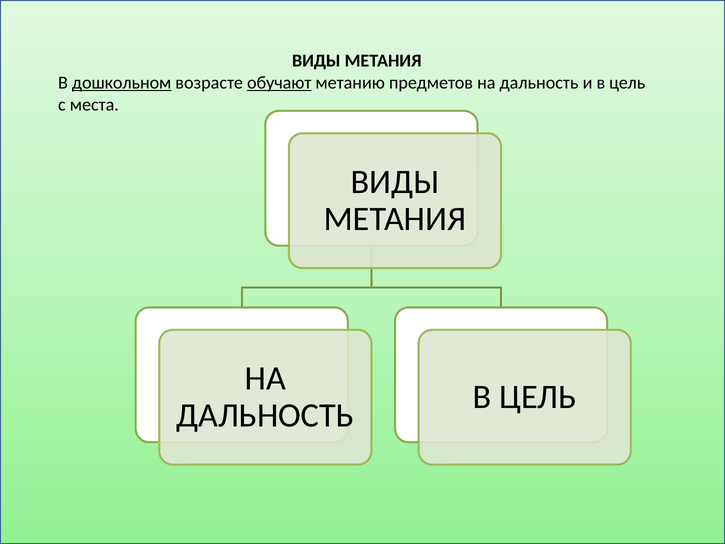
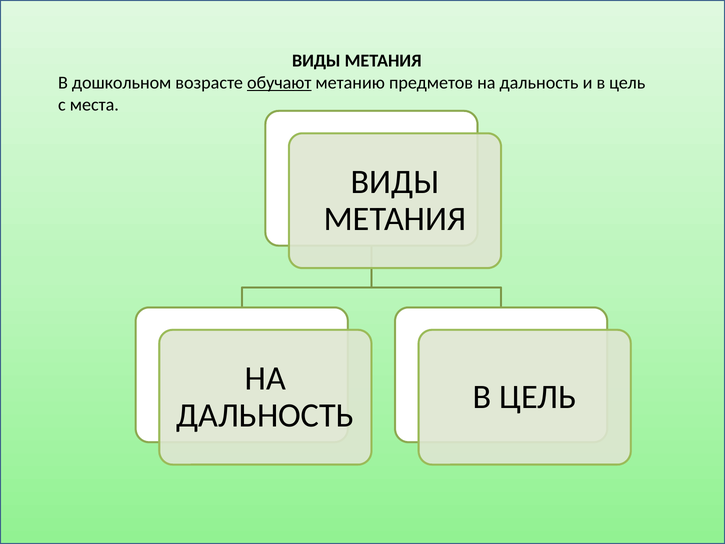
дошкольном underline: present -> none (122, 83)
